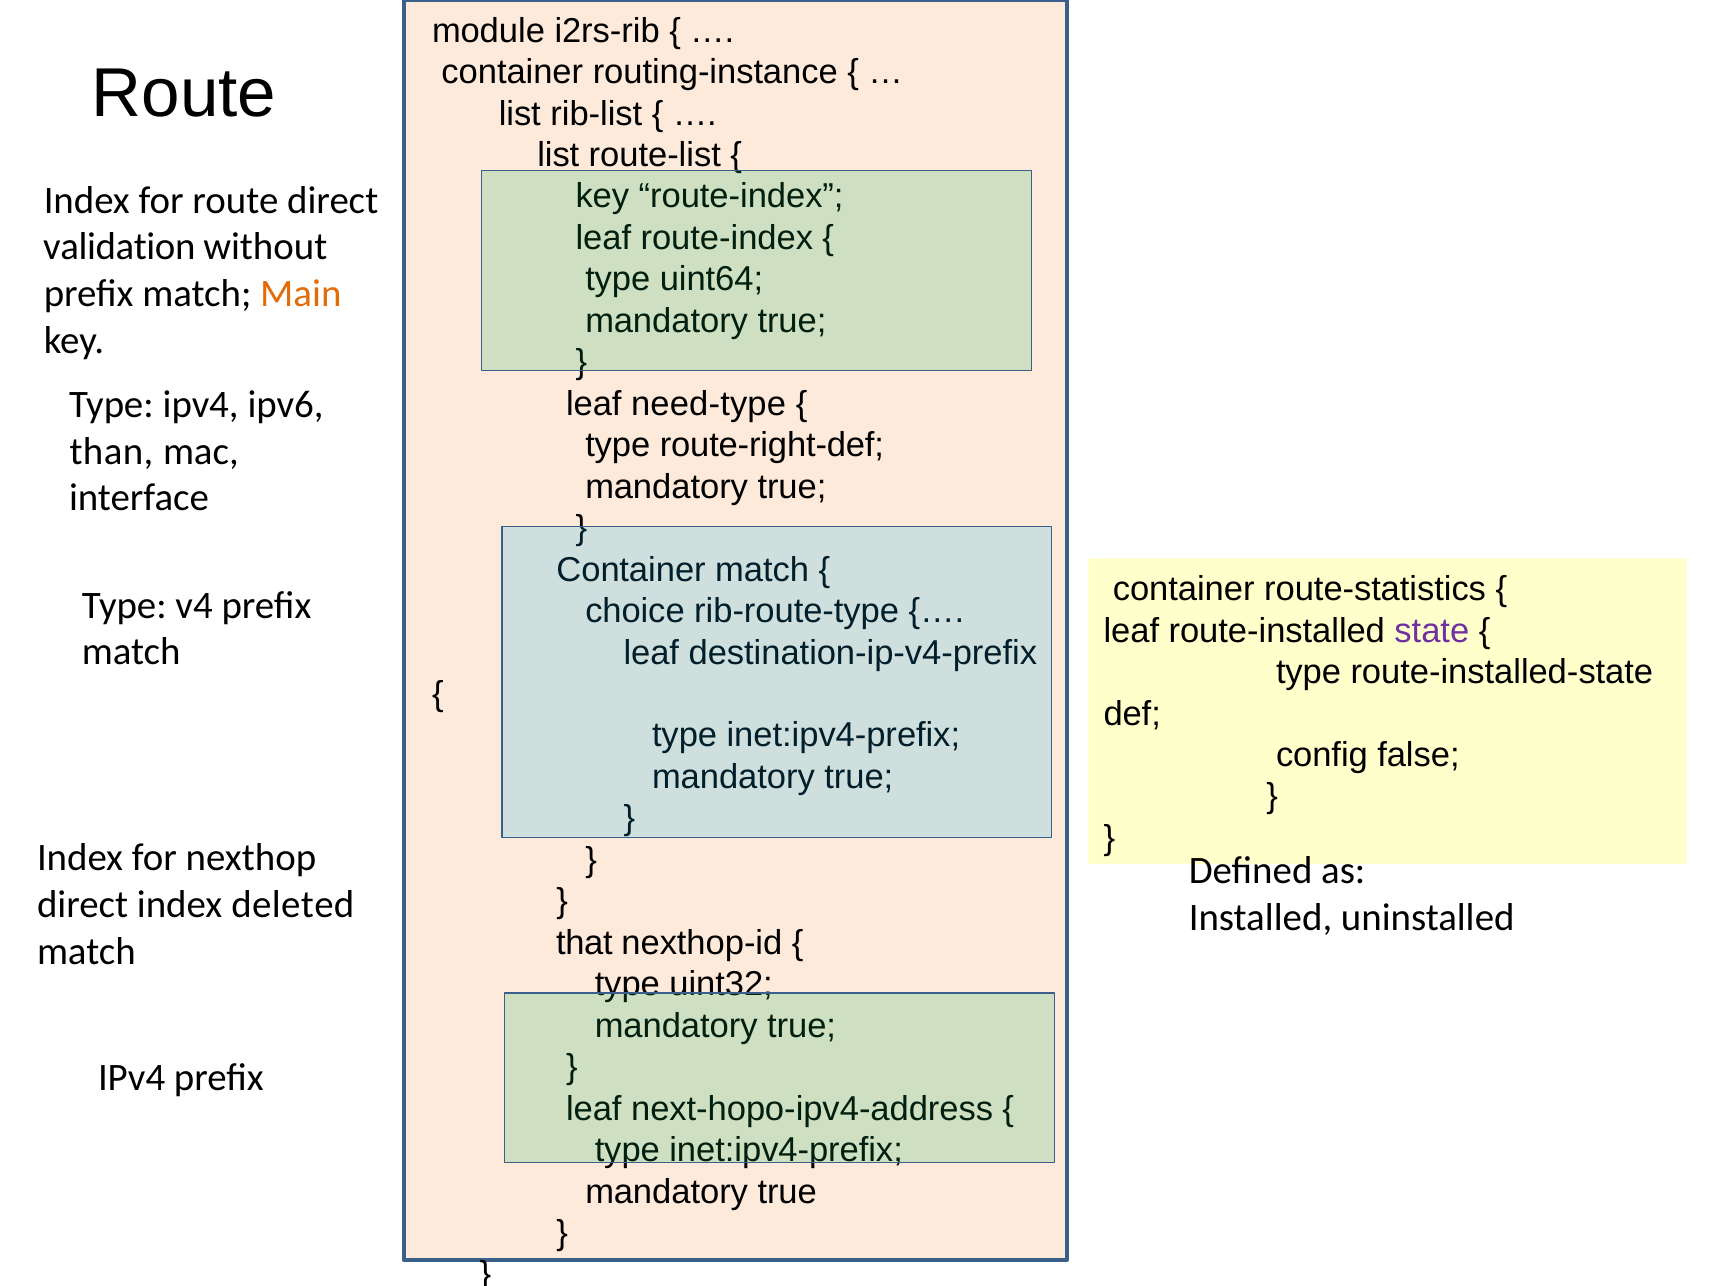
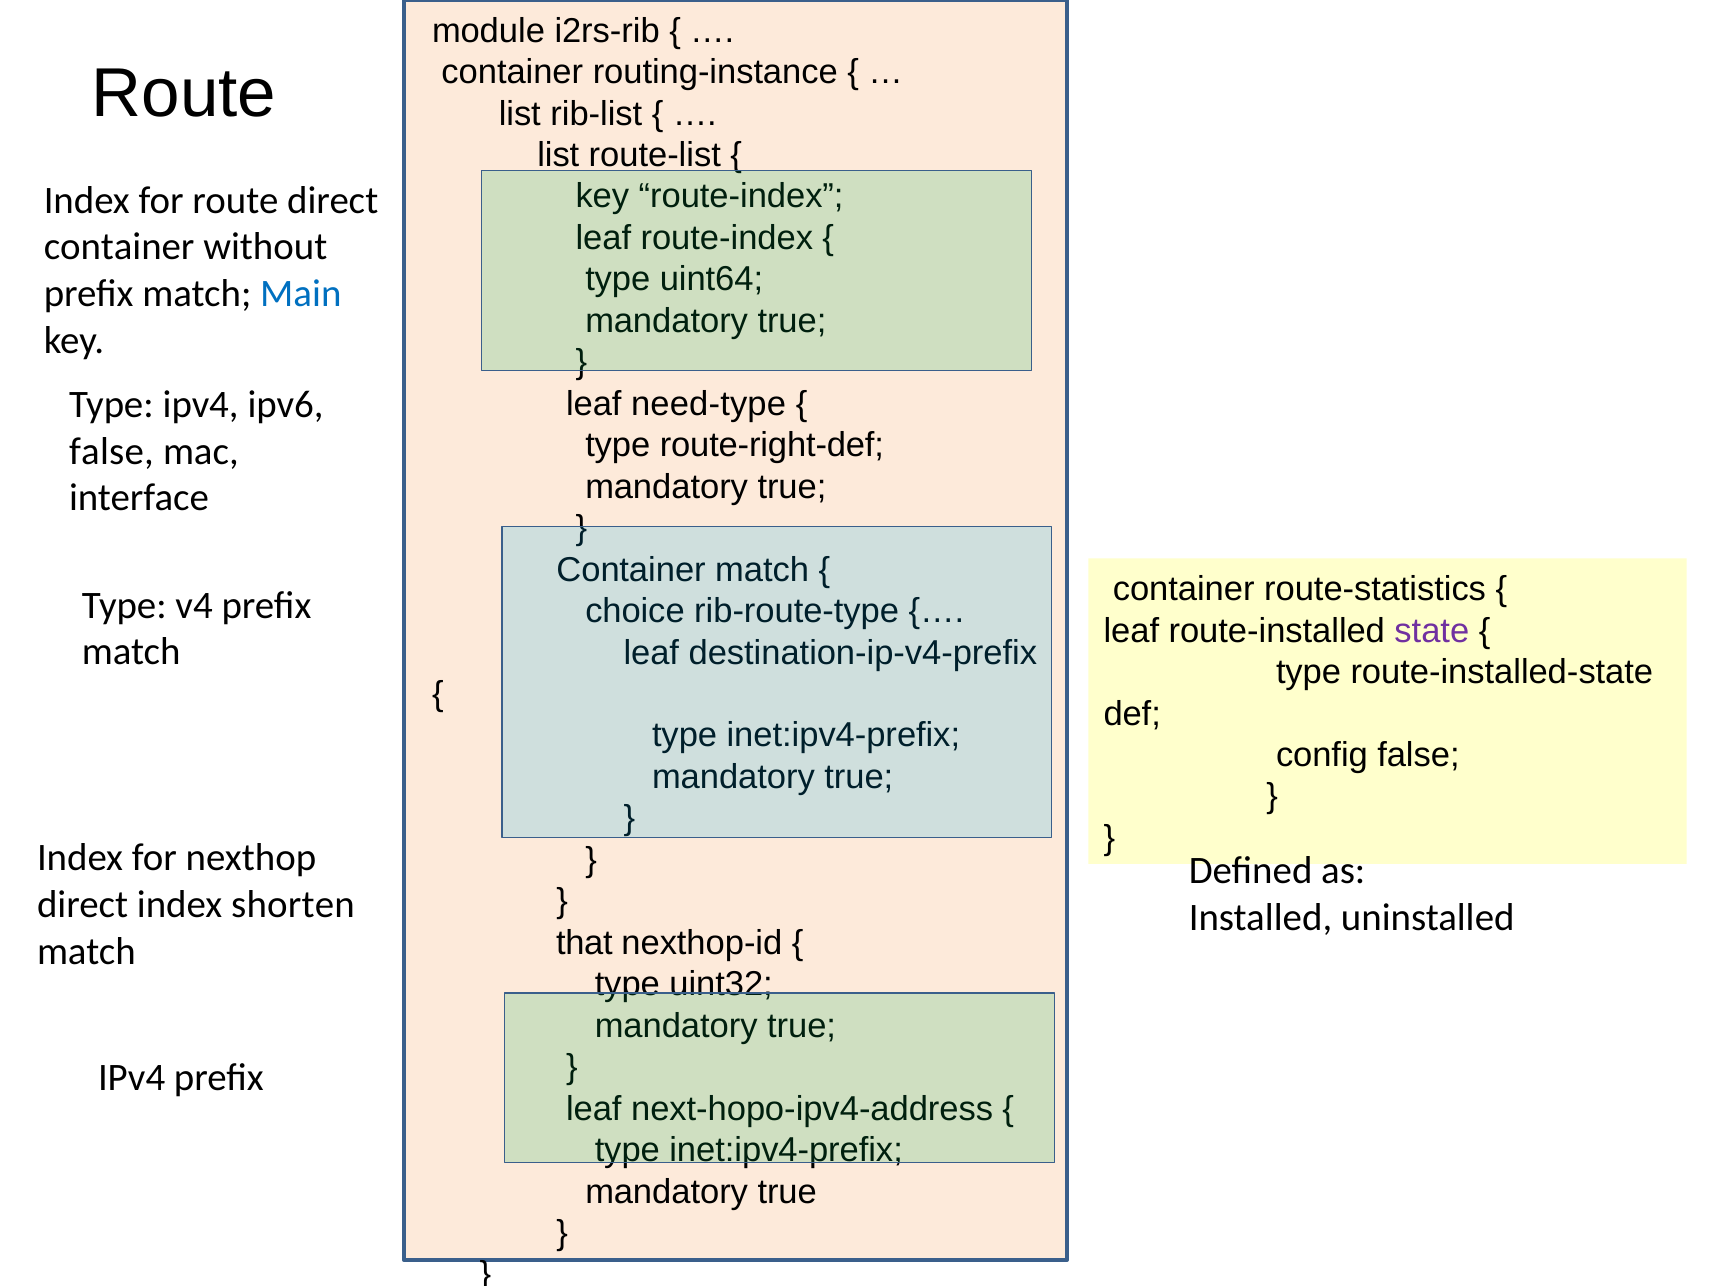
validation: validation -> container (119, 247)
Main colour: orange -> blue (301, 294)
than: than -> false (111, 452)
deleted: deleted -> shorten (293, 905)
